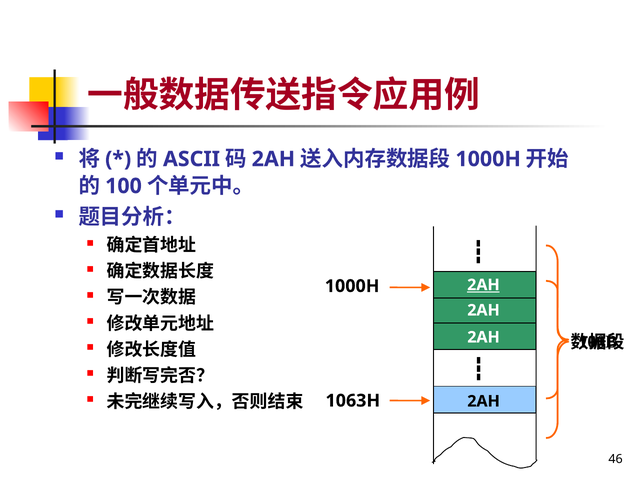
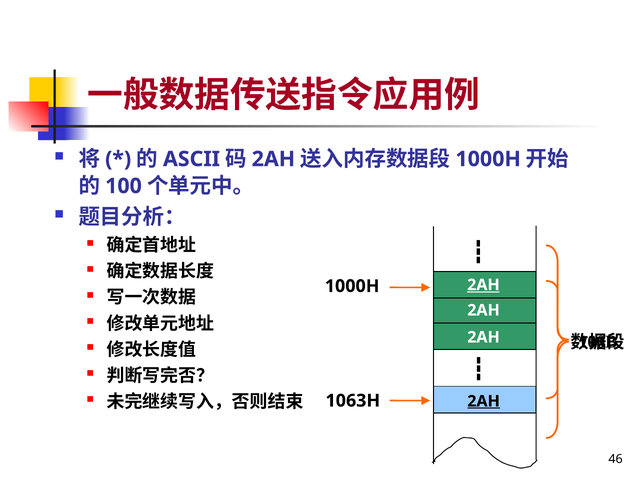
2AH underline: none -> present (484, 401)
